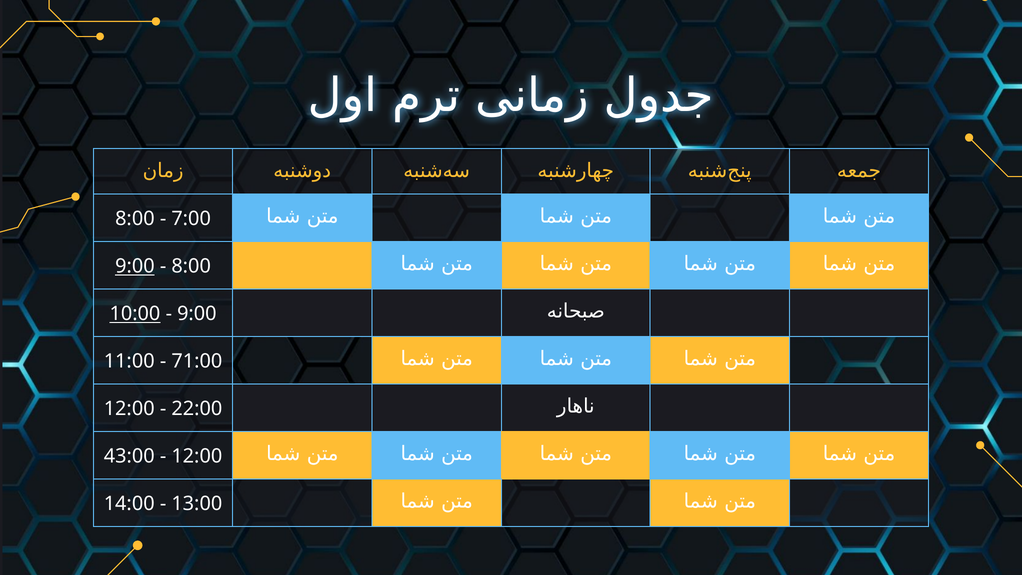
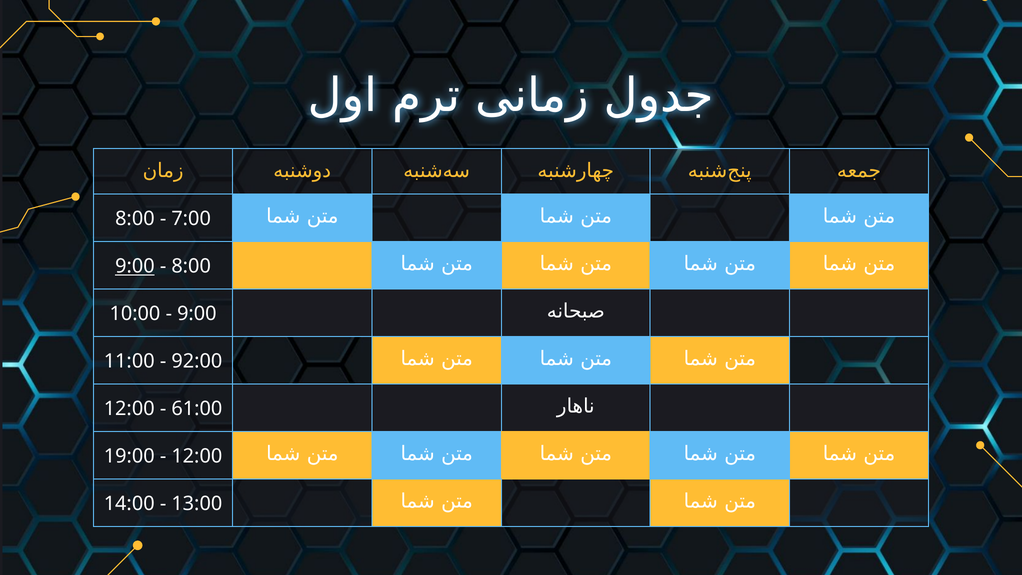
10:00 underline: present -> none (135, 314)
71:00: 71:00 -> 92:00 (197, 361)
22:00: 22:00 -> 61:00 (197, 409)
43:00: 43:00 -> 19:00 (129, 456)
